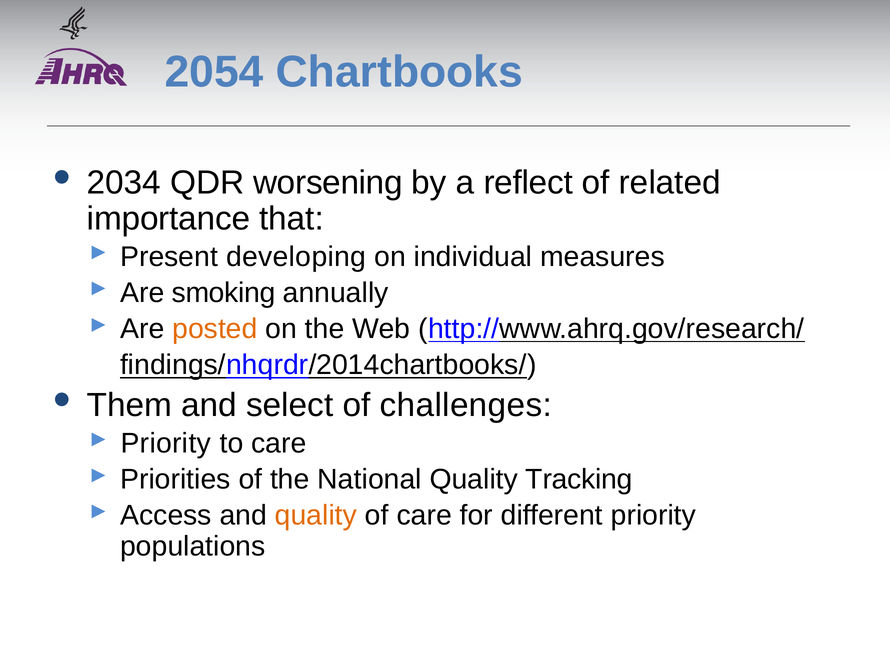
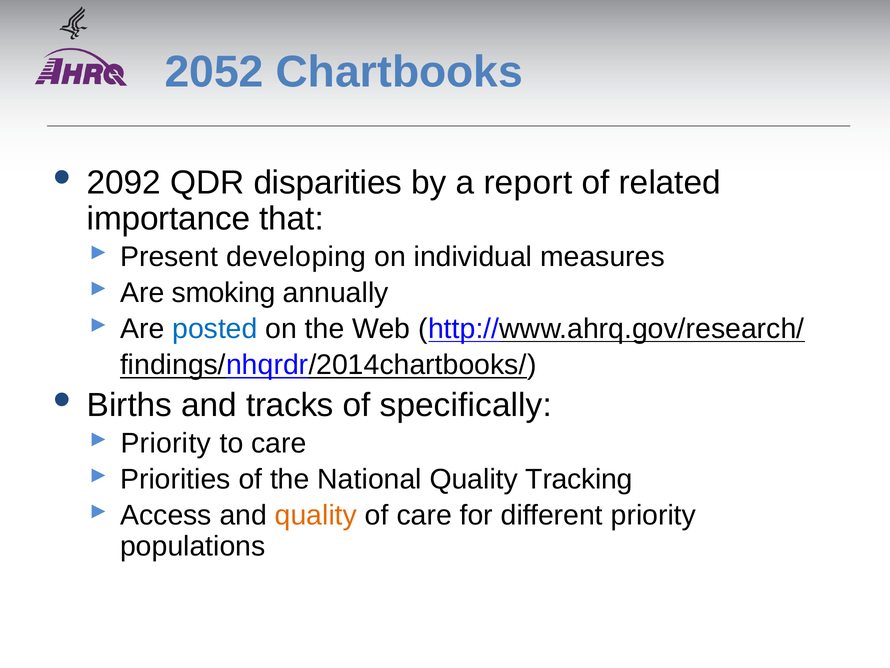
2054: 2054 -> 2052 (214, 72)
2034: 2034 -> 2092 (124, 183)
worsening: worsening -> disparities (328, 183)
reflect: reflect -> report (528, 183)
posted colour: orange -> blue (215, 329)
Them: Them -> Births (129, 405)
select: select -> tracks (290, 405)
challenges: challenges -> specifically (466, 405)
